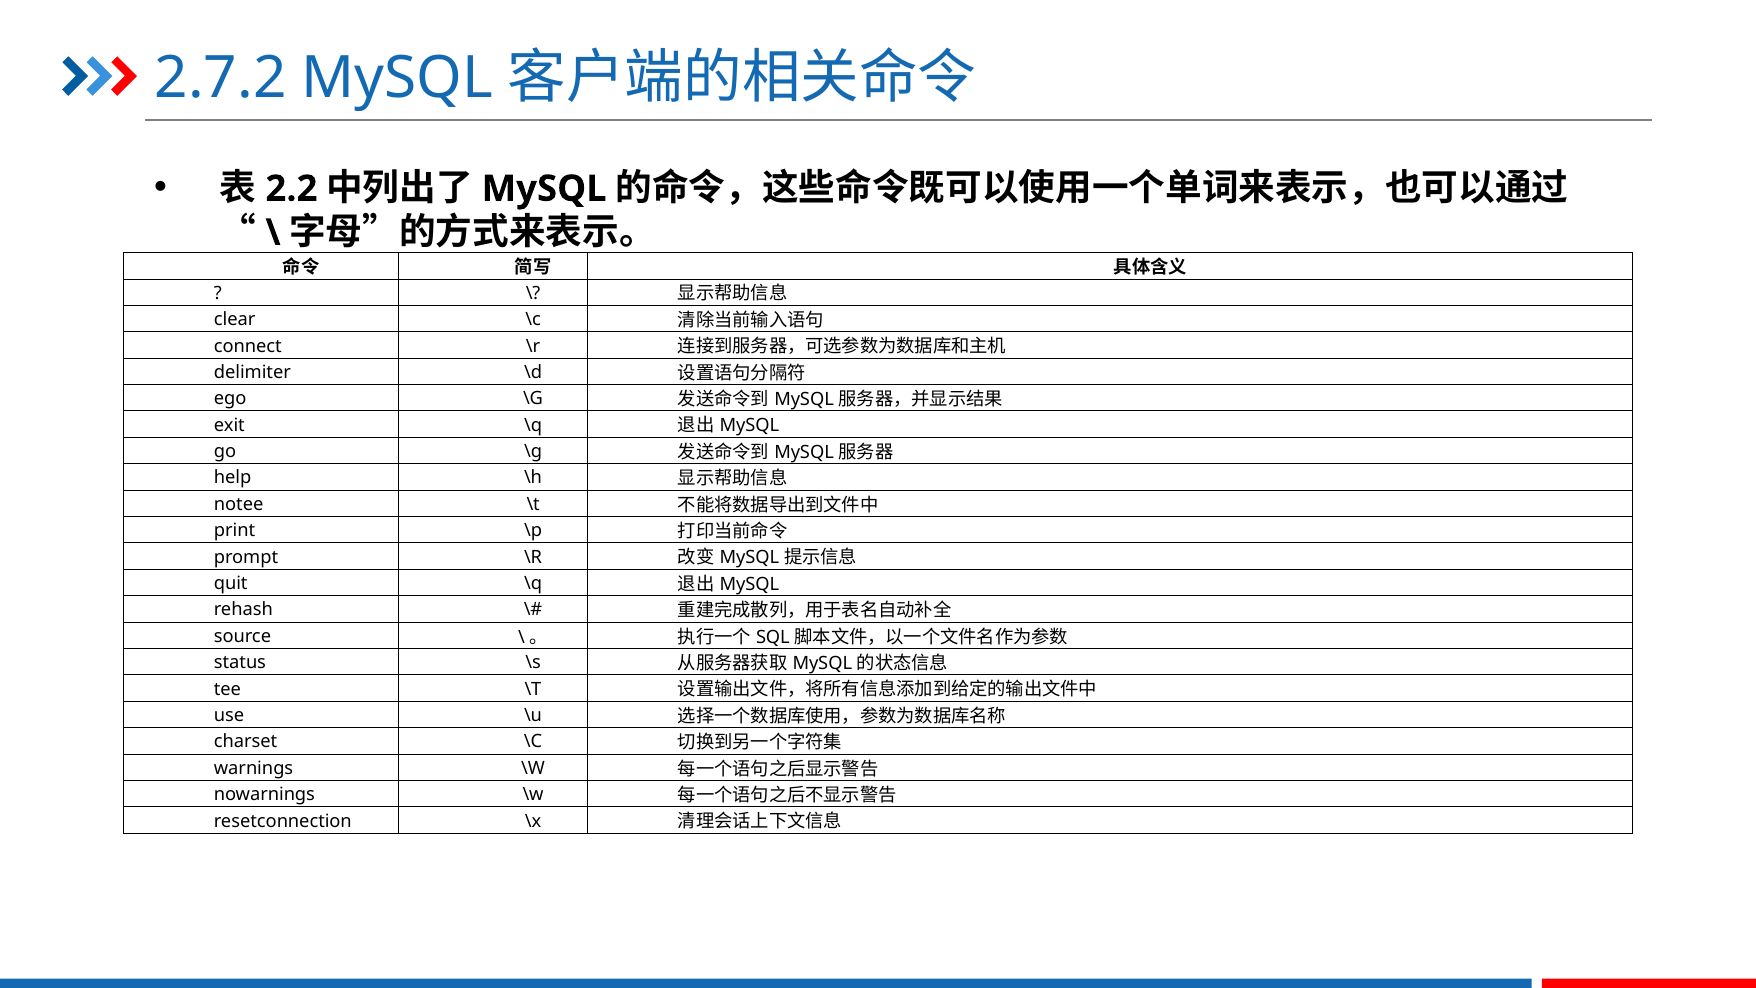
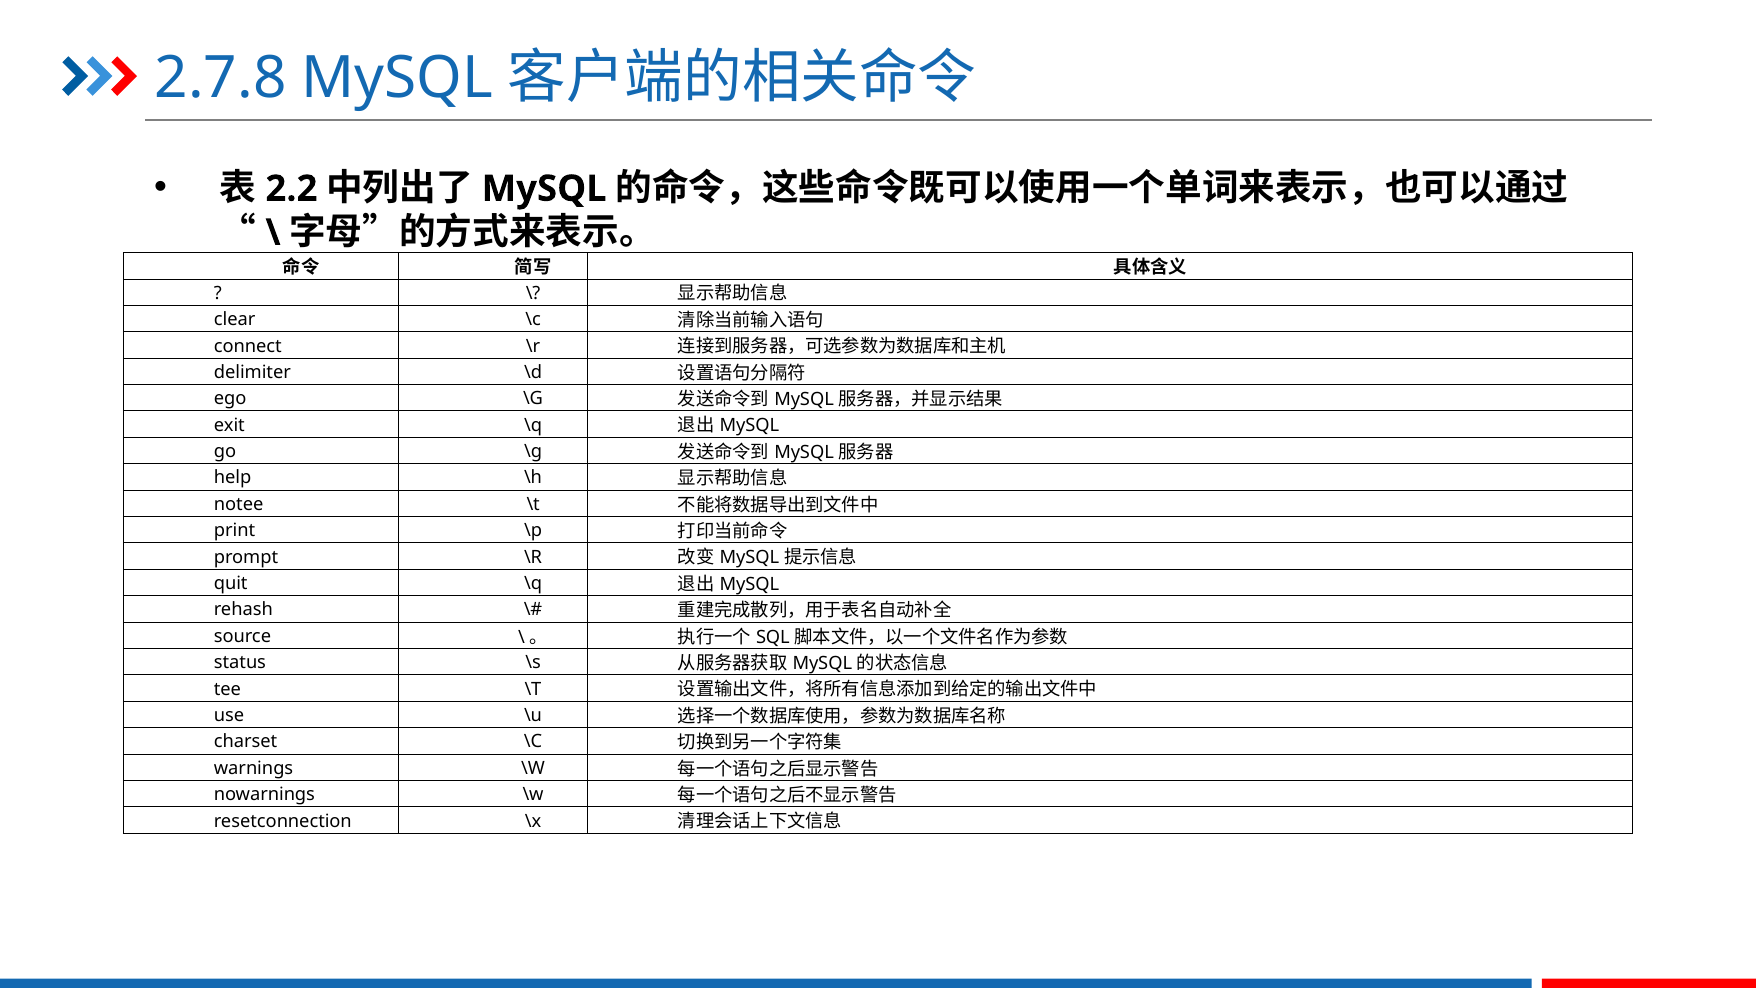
2.7.2: 2.7.2 -> 2.7.8 (221, 78)
